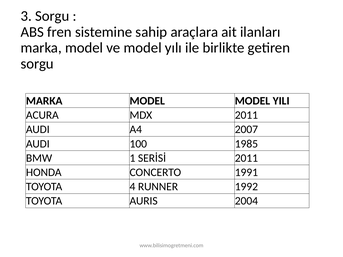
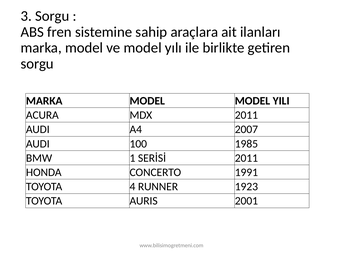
1992: 1992 -> 1923 (246, 187)
2004: 2004 -> 2001 (246, 201)
